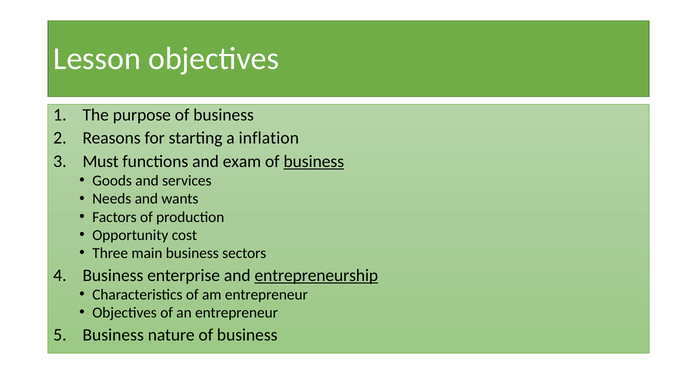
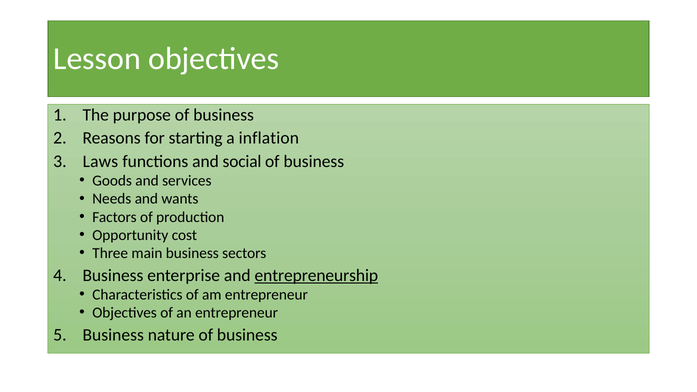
Must: Must -> Laws (100, 162)
exam: exam -> social (242, 162)
business underline: present -> none (314, 162)
